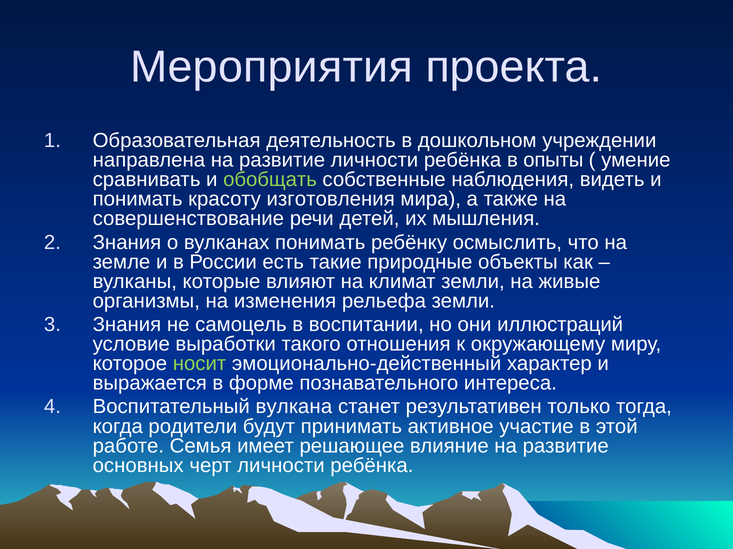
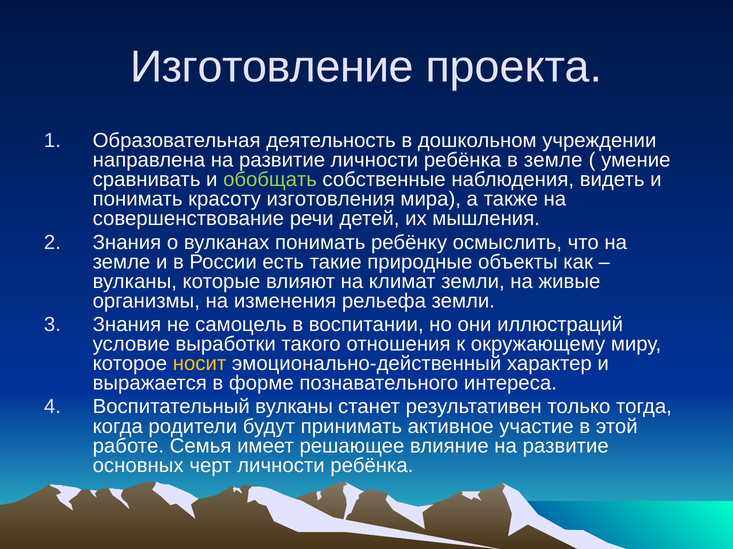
Мероприятия: Мероприятия -> Изготовление (272, 67)
в опыты: опыты -> земле (553, 160)
носит colour: light green -> yellow (200, 364)
Воспитательный вулкана: вулкана -> вулканы (294, 407)
